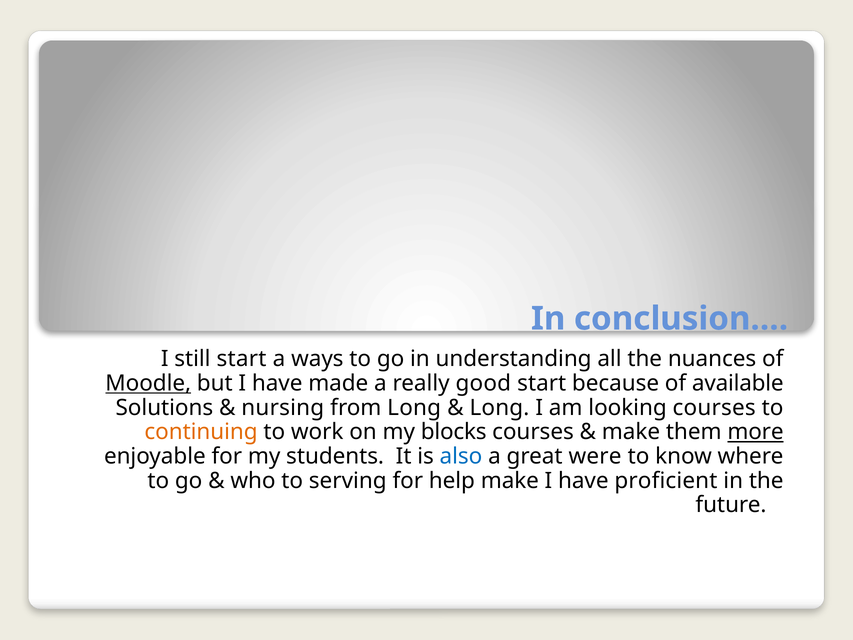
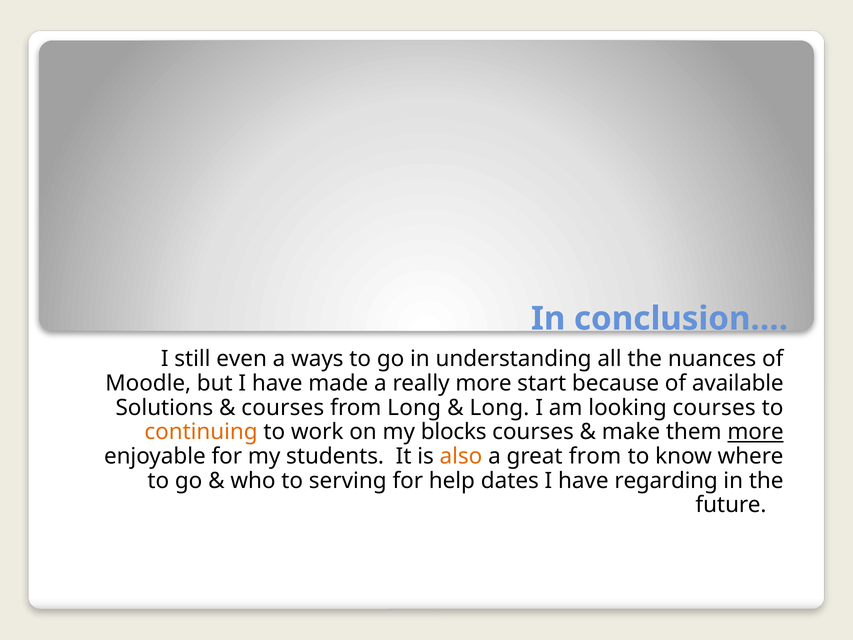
still start: start -> even (242, 359)
Moodle underline: present -> none (148, 383)
really good: good -> more (483, 383)
nursing: nursing -> courses (283, 407)
also colour: blue -> orange (461, 456)
great were: were -> from (595, 456)
help make: make -> dates (510, 480)
proficient: proficient -> regarding (666, 480)
